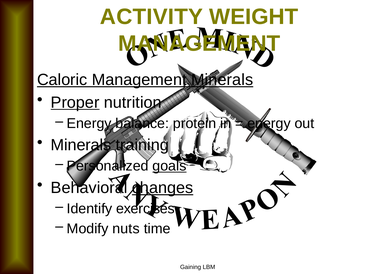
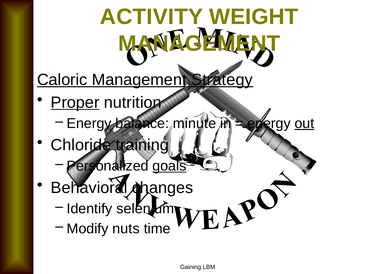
Management Minerals: Minerals -> Strategy (222, 80)
protein: protein -> minute (195, 123)
out underline: none -> present (304, 123)
Minerals: Minerals -> Chloride (81, 145)
changes underline: present -> none (163, 188)
exercises: exercises -> selenium (145, 208)
